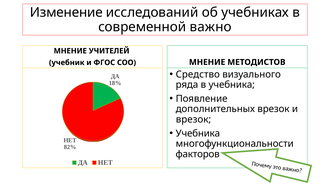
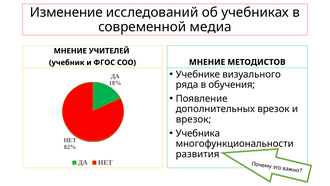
современной важно: важно -> медиа (211, 27)
Средство: Средство -> Учебнике (198, 74)
в учебника: учебника -> обучения (232, 85)
факторов: факторов -> развития (198, 154)
